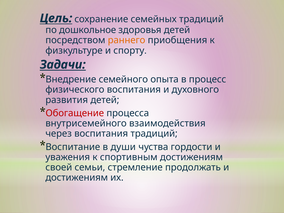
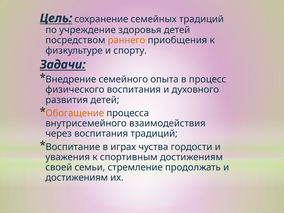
дошкольное: дошкольное -> учреждение (88, 30)
Обогащение colour: red -> orange (75, 113)
души: души -> играх (123, 147)
